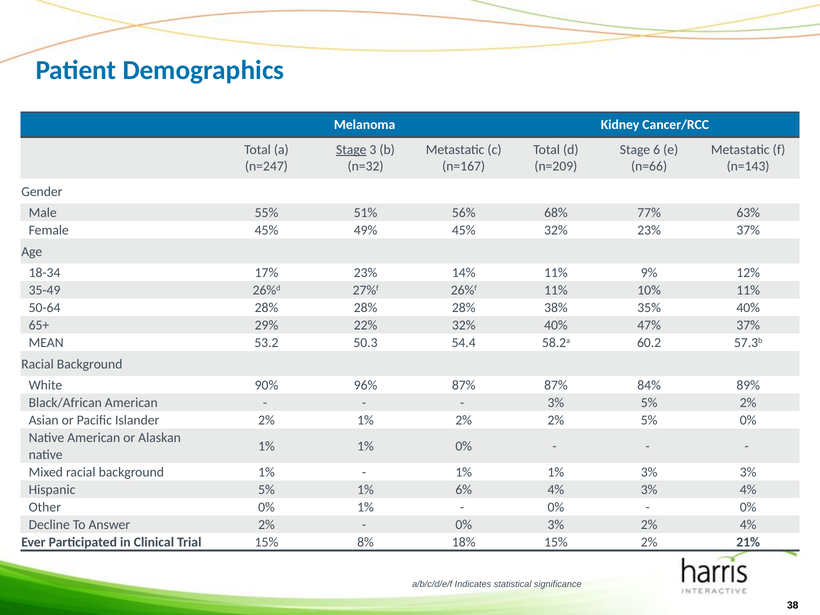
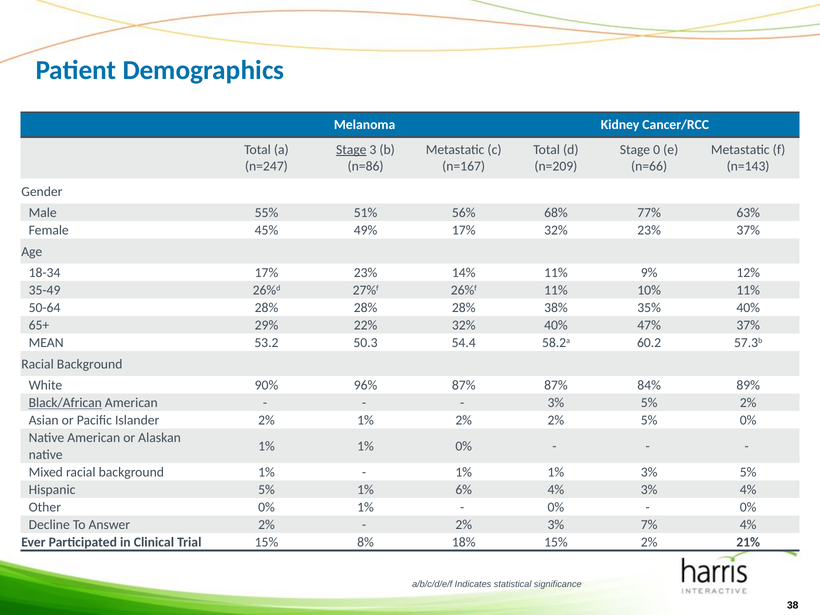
6: 6 -> 0 (657, 150)
n=32: n=32 -> n=86 (366, 166)
49% 45%: 45% -> 17% (464, 230)
Black/African underline: none -> present (65, 403)
1% 3% 3%: 3% -> 5% (748, 472)
0%: 0% -> 2% (464, 525)
3% 2%: 2% -> 7% (649, 525)
